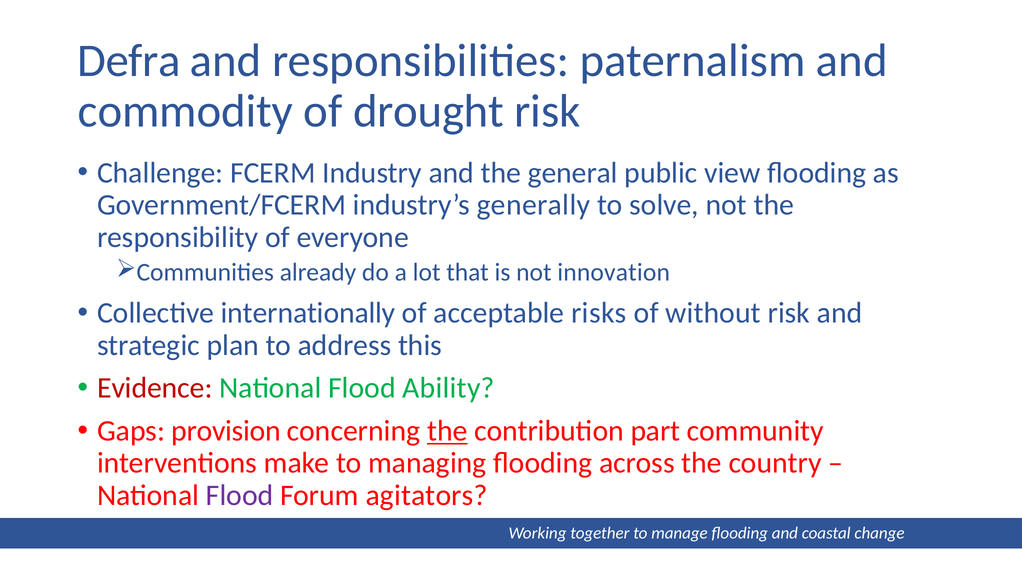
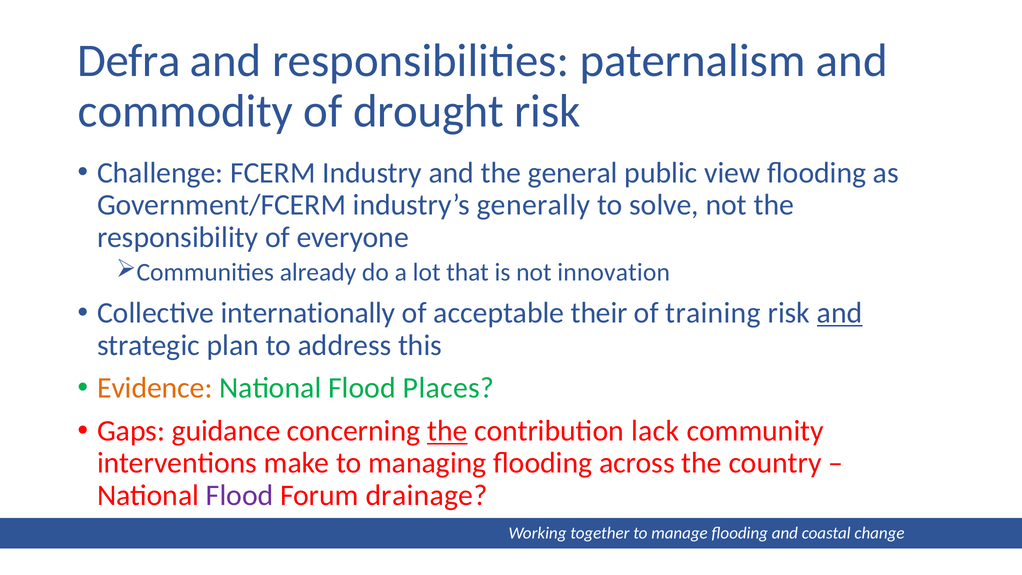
risks: risks -> their (599, 313)
without: without -> training (713, 313)
and underline: none -> present (840, 313)
Evidence colour: red -> orange (155, 388)
Ability: Ability -> Places (448, 388)
provision: provision -> guidance (226, 431)
part: part -> lack (655, 431)
agitators: agitators -> drainage (426, 495)
